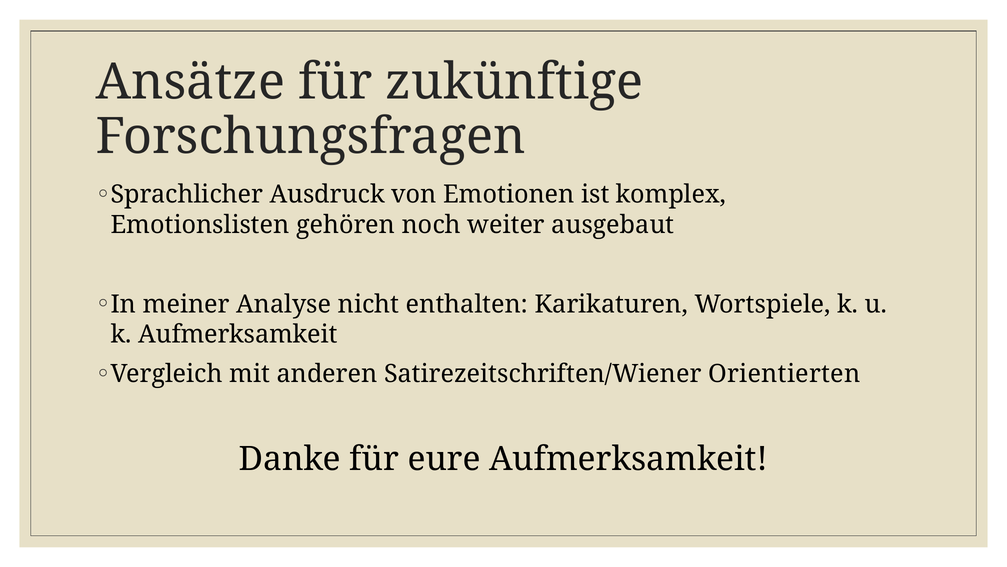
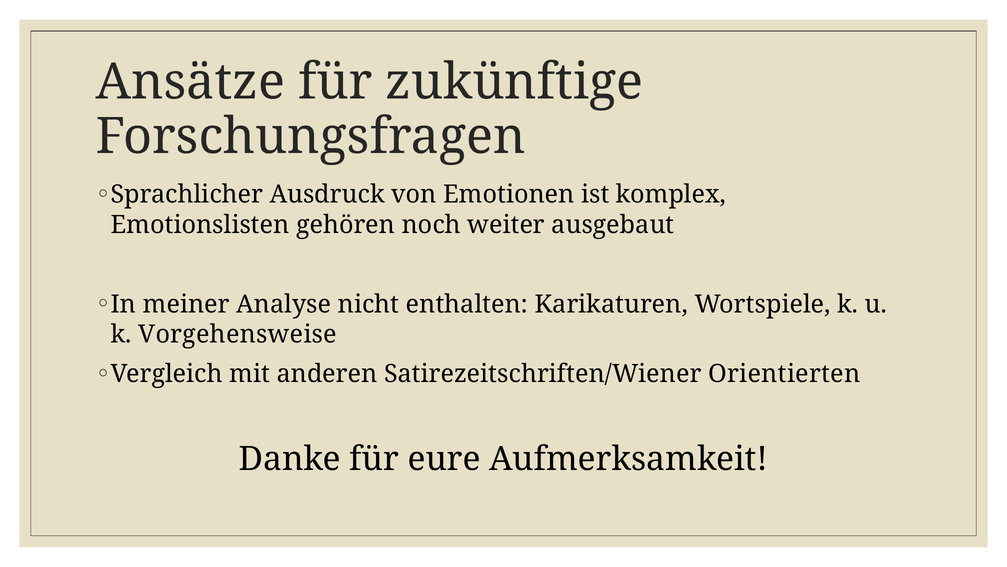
k Aufmerksamkeit: Aufmerksamkeit -> Vorgehensweise (238, 334)
